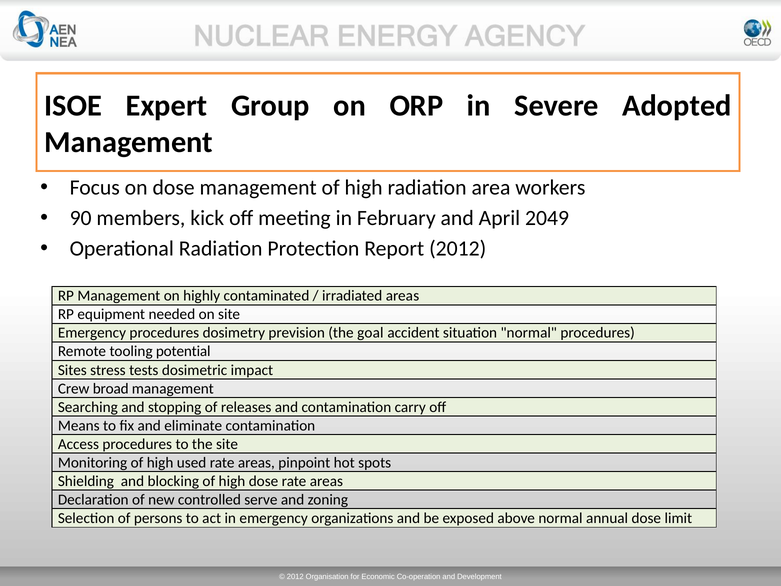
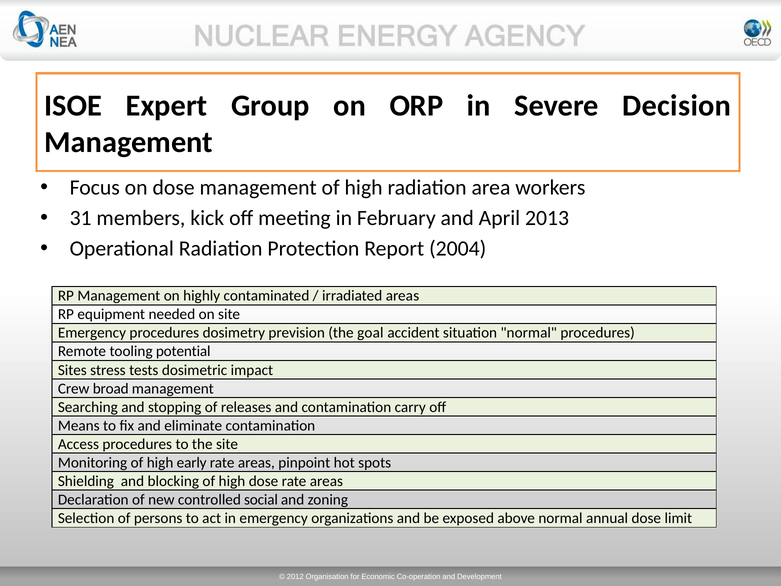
Adopted: Adopted -> Decision (677, 106)
90: 90 -> 31 (81, 218)
2049: 2049 -> 2013 (547, 218)
Report 2012: 2012 -> 2004 (458, 249)
used: used -> early (192, 462)
serve: serve -> social (261, 499)
